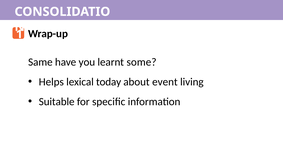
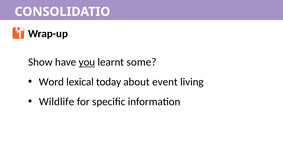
Same: Same -> Show (40, 62)
you underline: none -> present (87, 62)
Helps: Helps -> Word (51, 82)
Suitable: Suitable -> Wildlife (57, 102)
